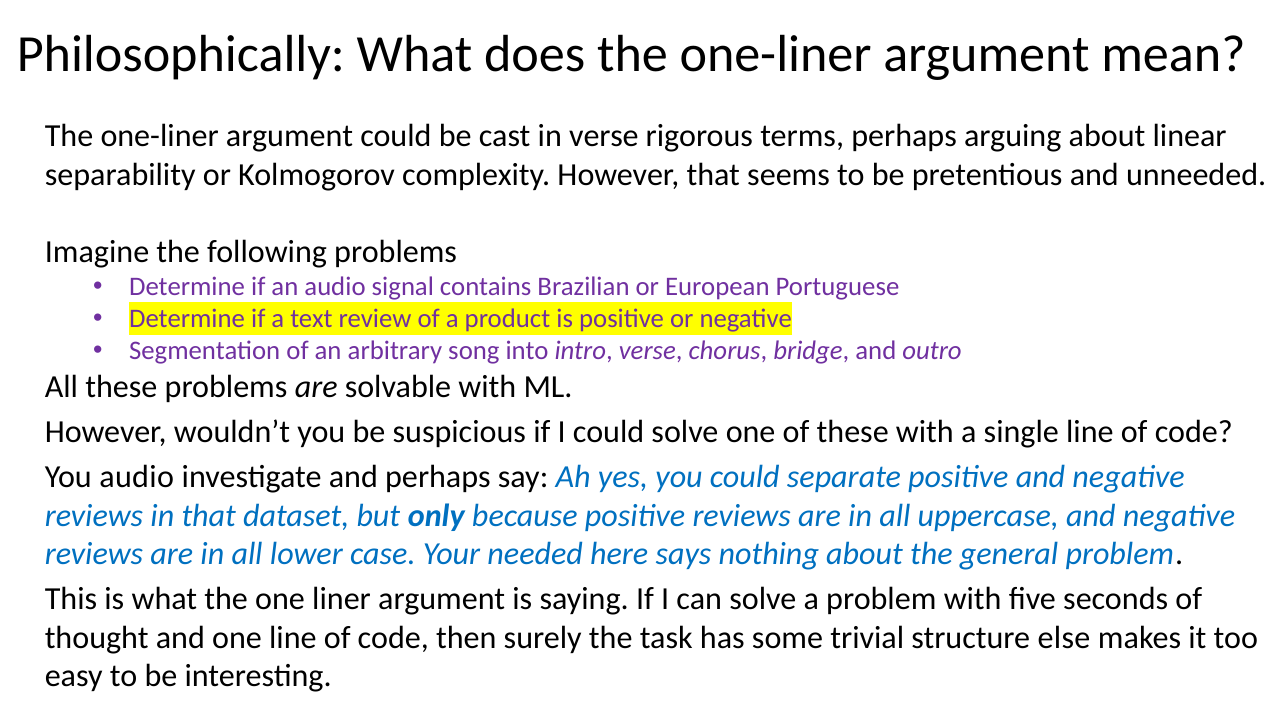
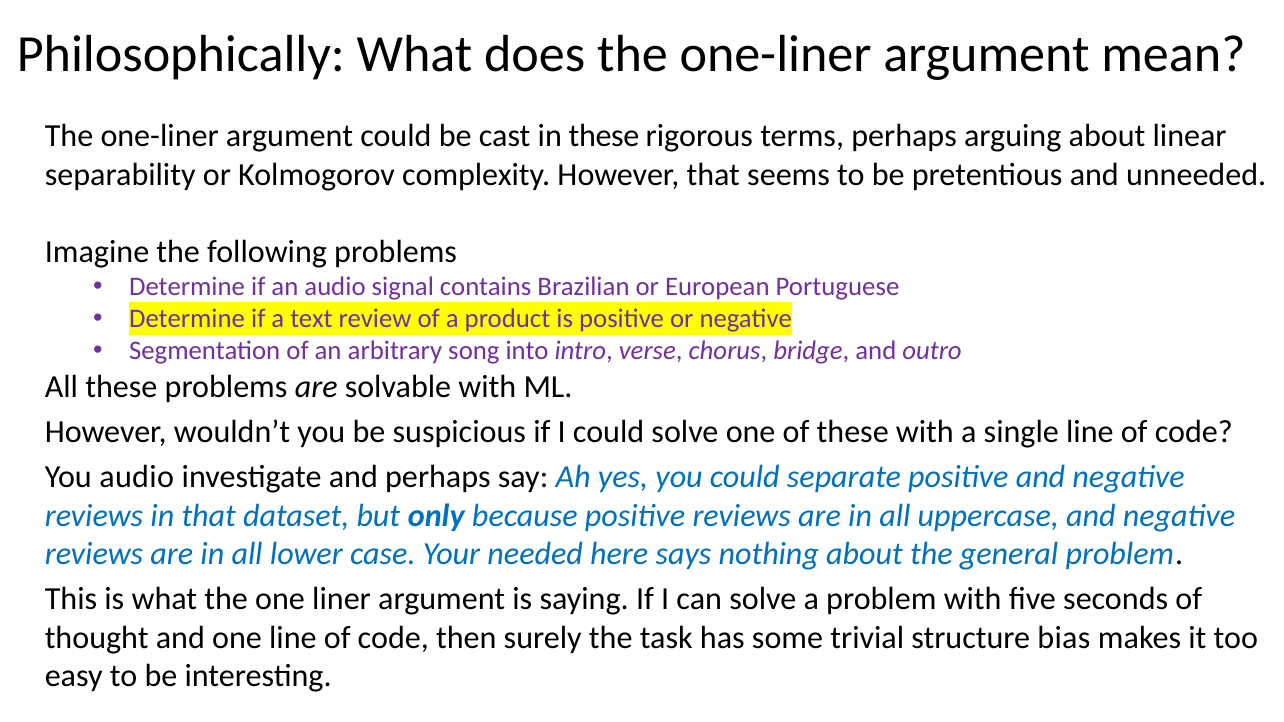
in verse: verse -> these (604, 136)
else: else -> bias (1064, 638)
